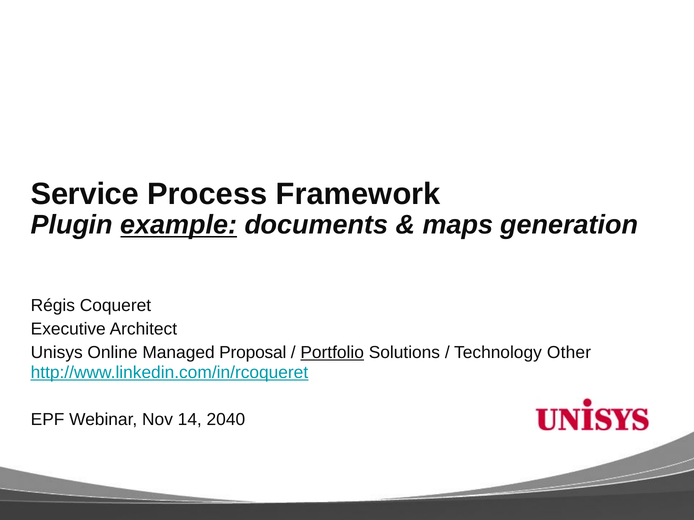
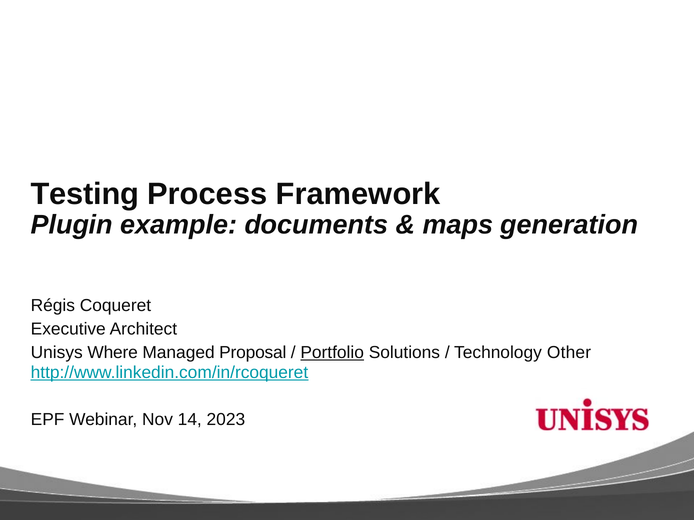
Service: Service -> Testing (85, 194)
example underline: present -> none (179, 225)
Online: Online -> Where (113, 353)
2040: 2040 -> 2023 (226, 420)
